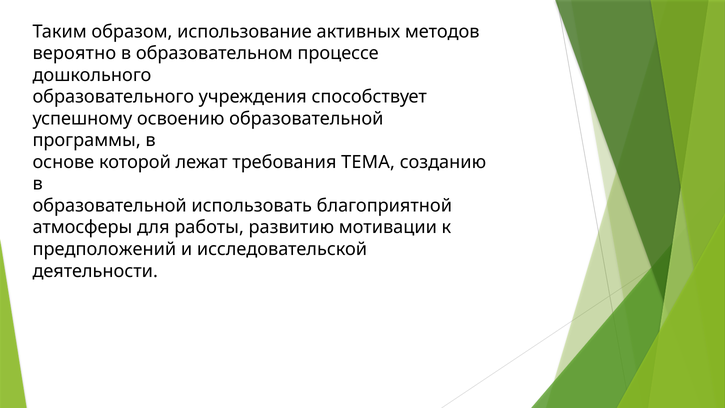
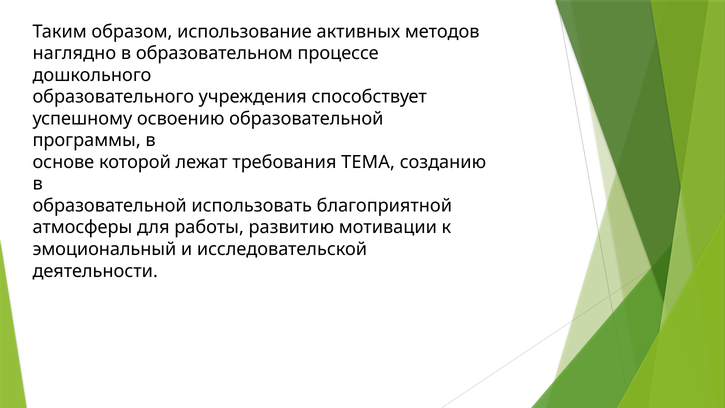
вероятно: вероятно -> наглядно (74, 53)
предположений: предположений -> эмоциональный (104, 249)
